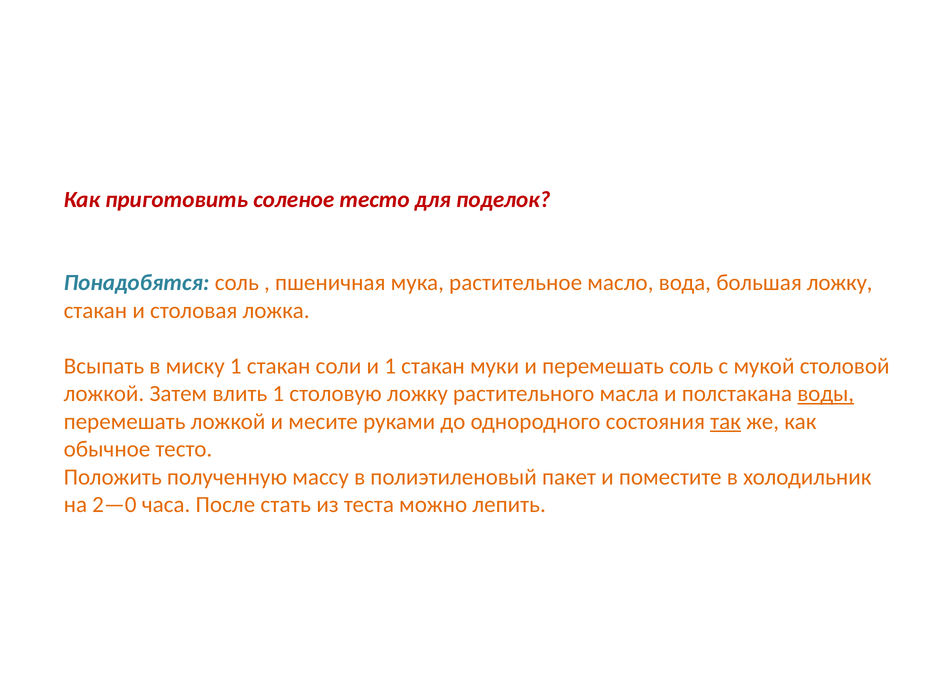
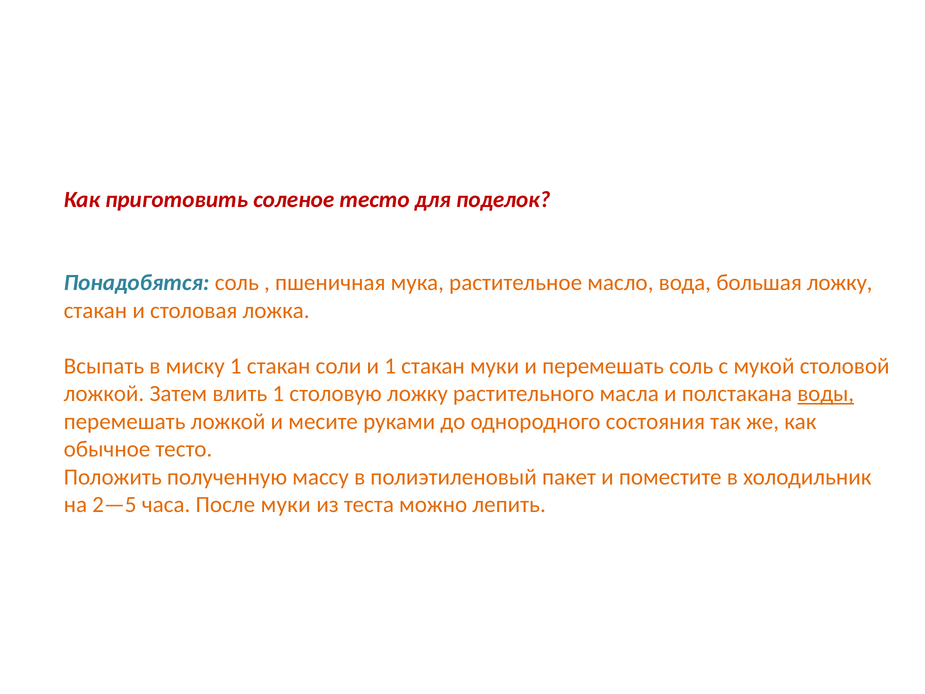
так underline: present -> none (726, 421)
2—0: 2—0 -> 2—5 (114, 505)
После стать: стать -> муки (286, 505)
